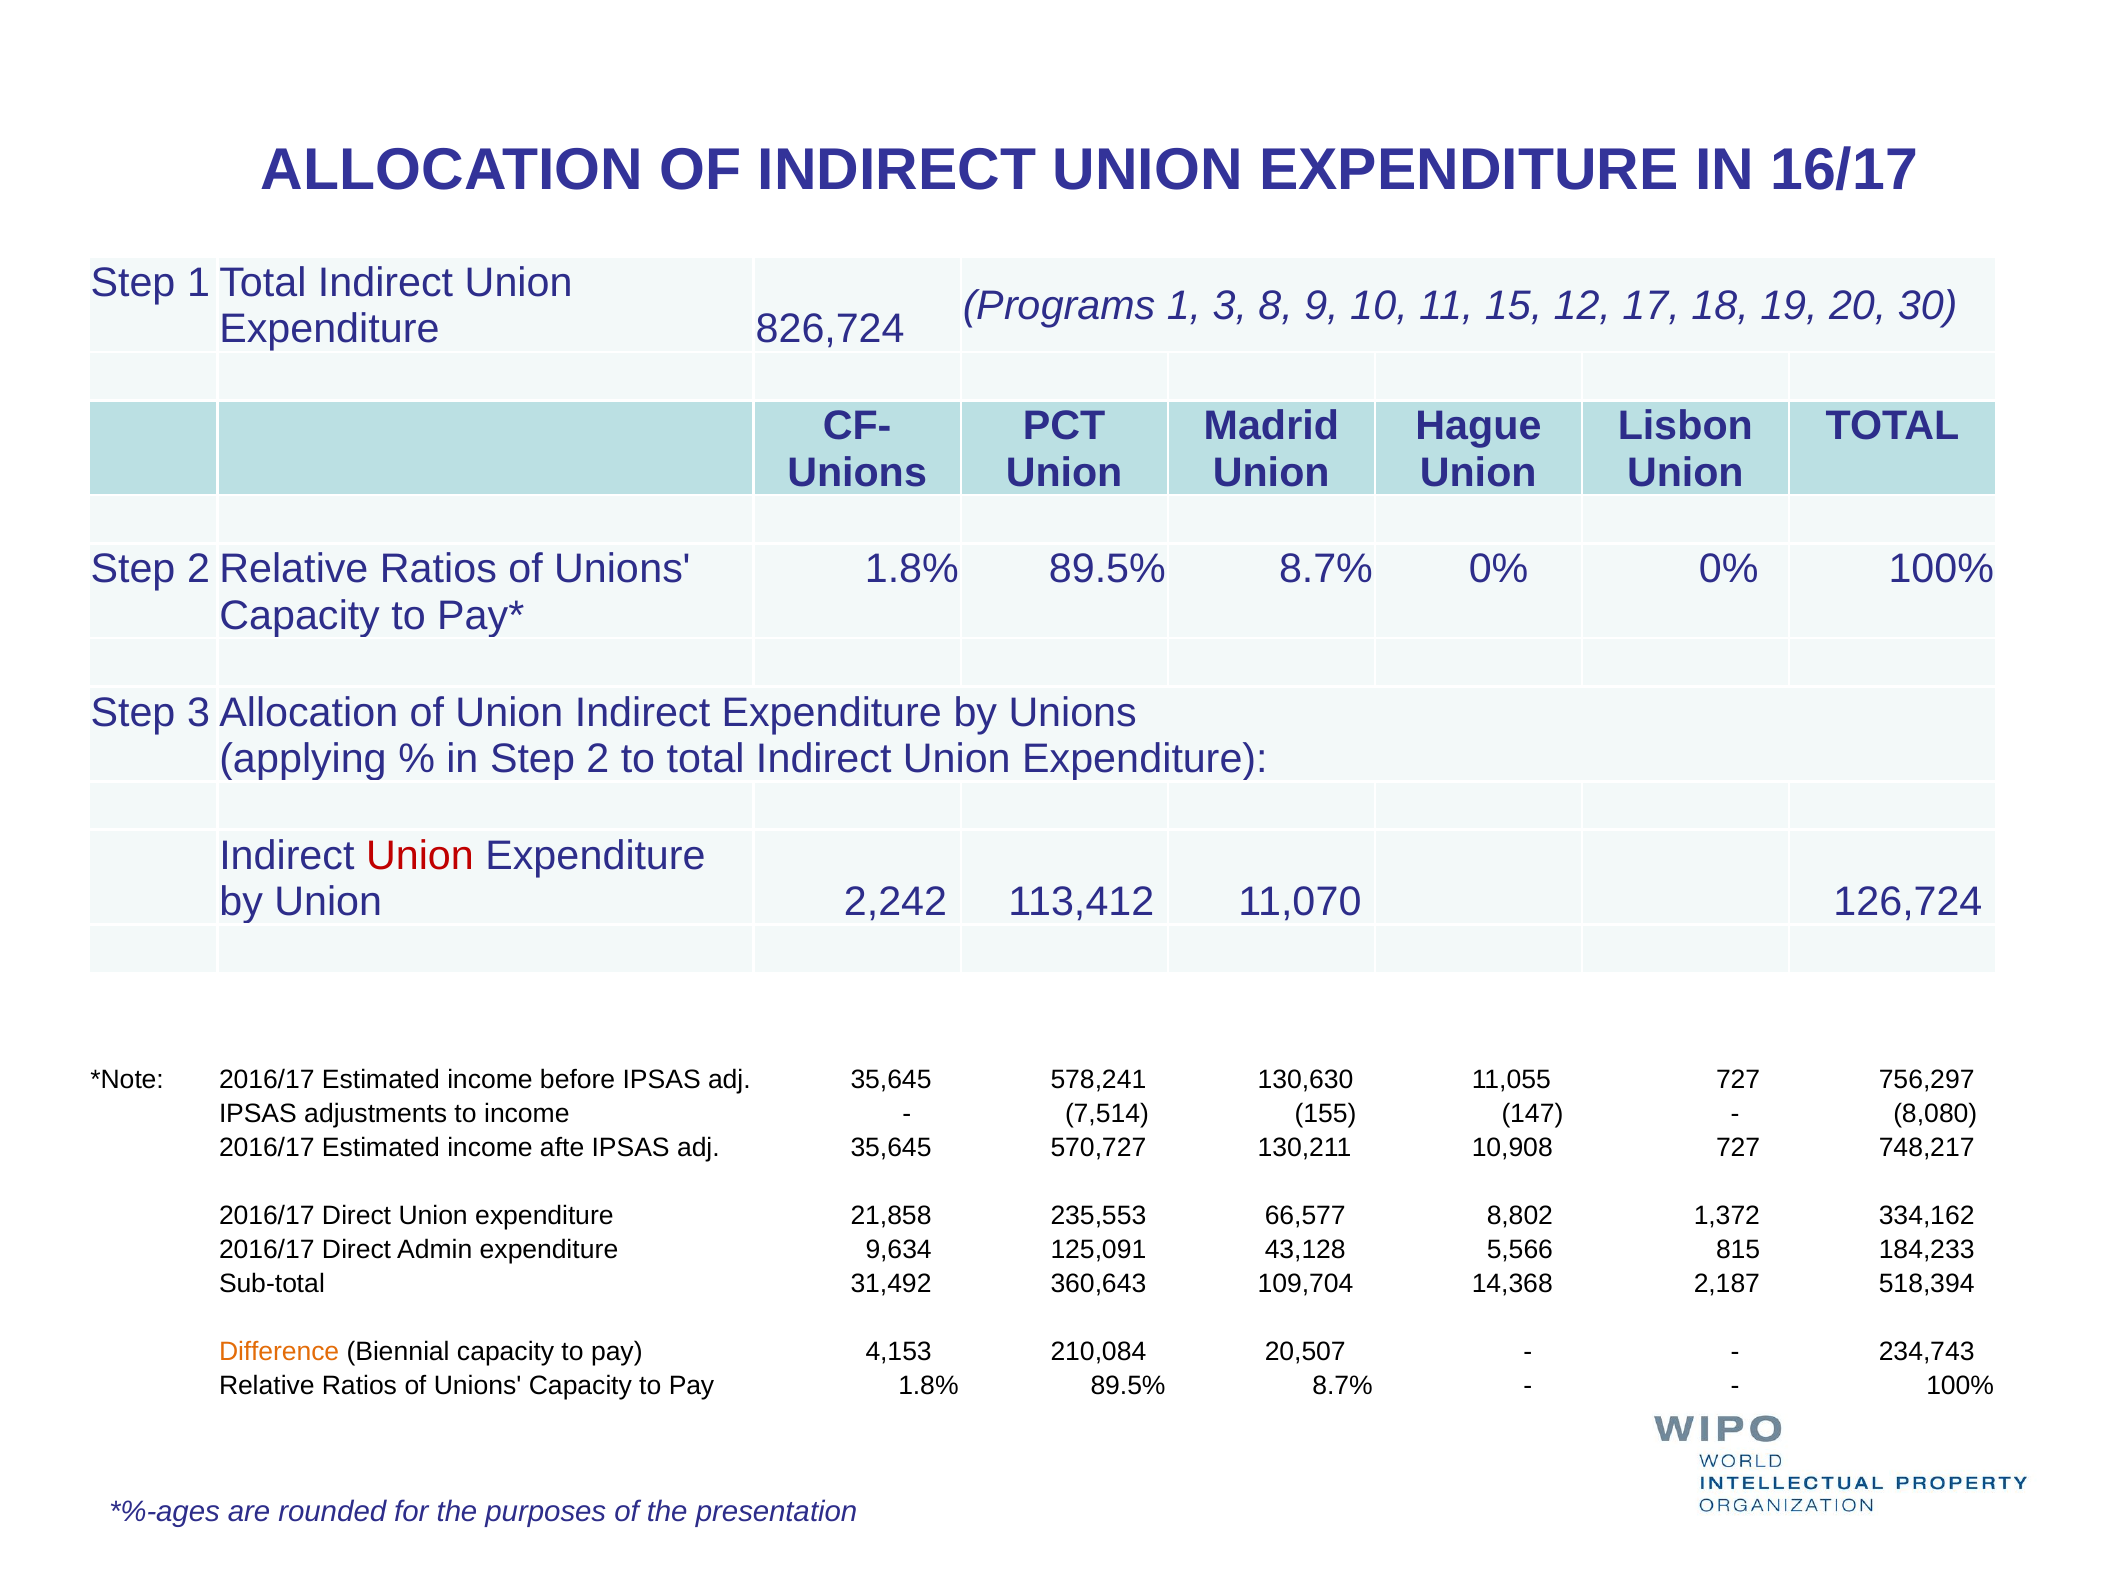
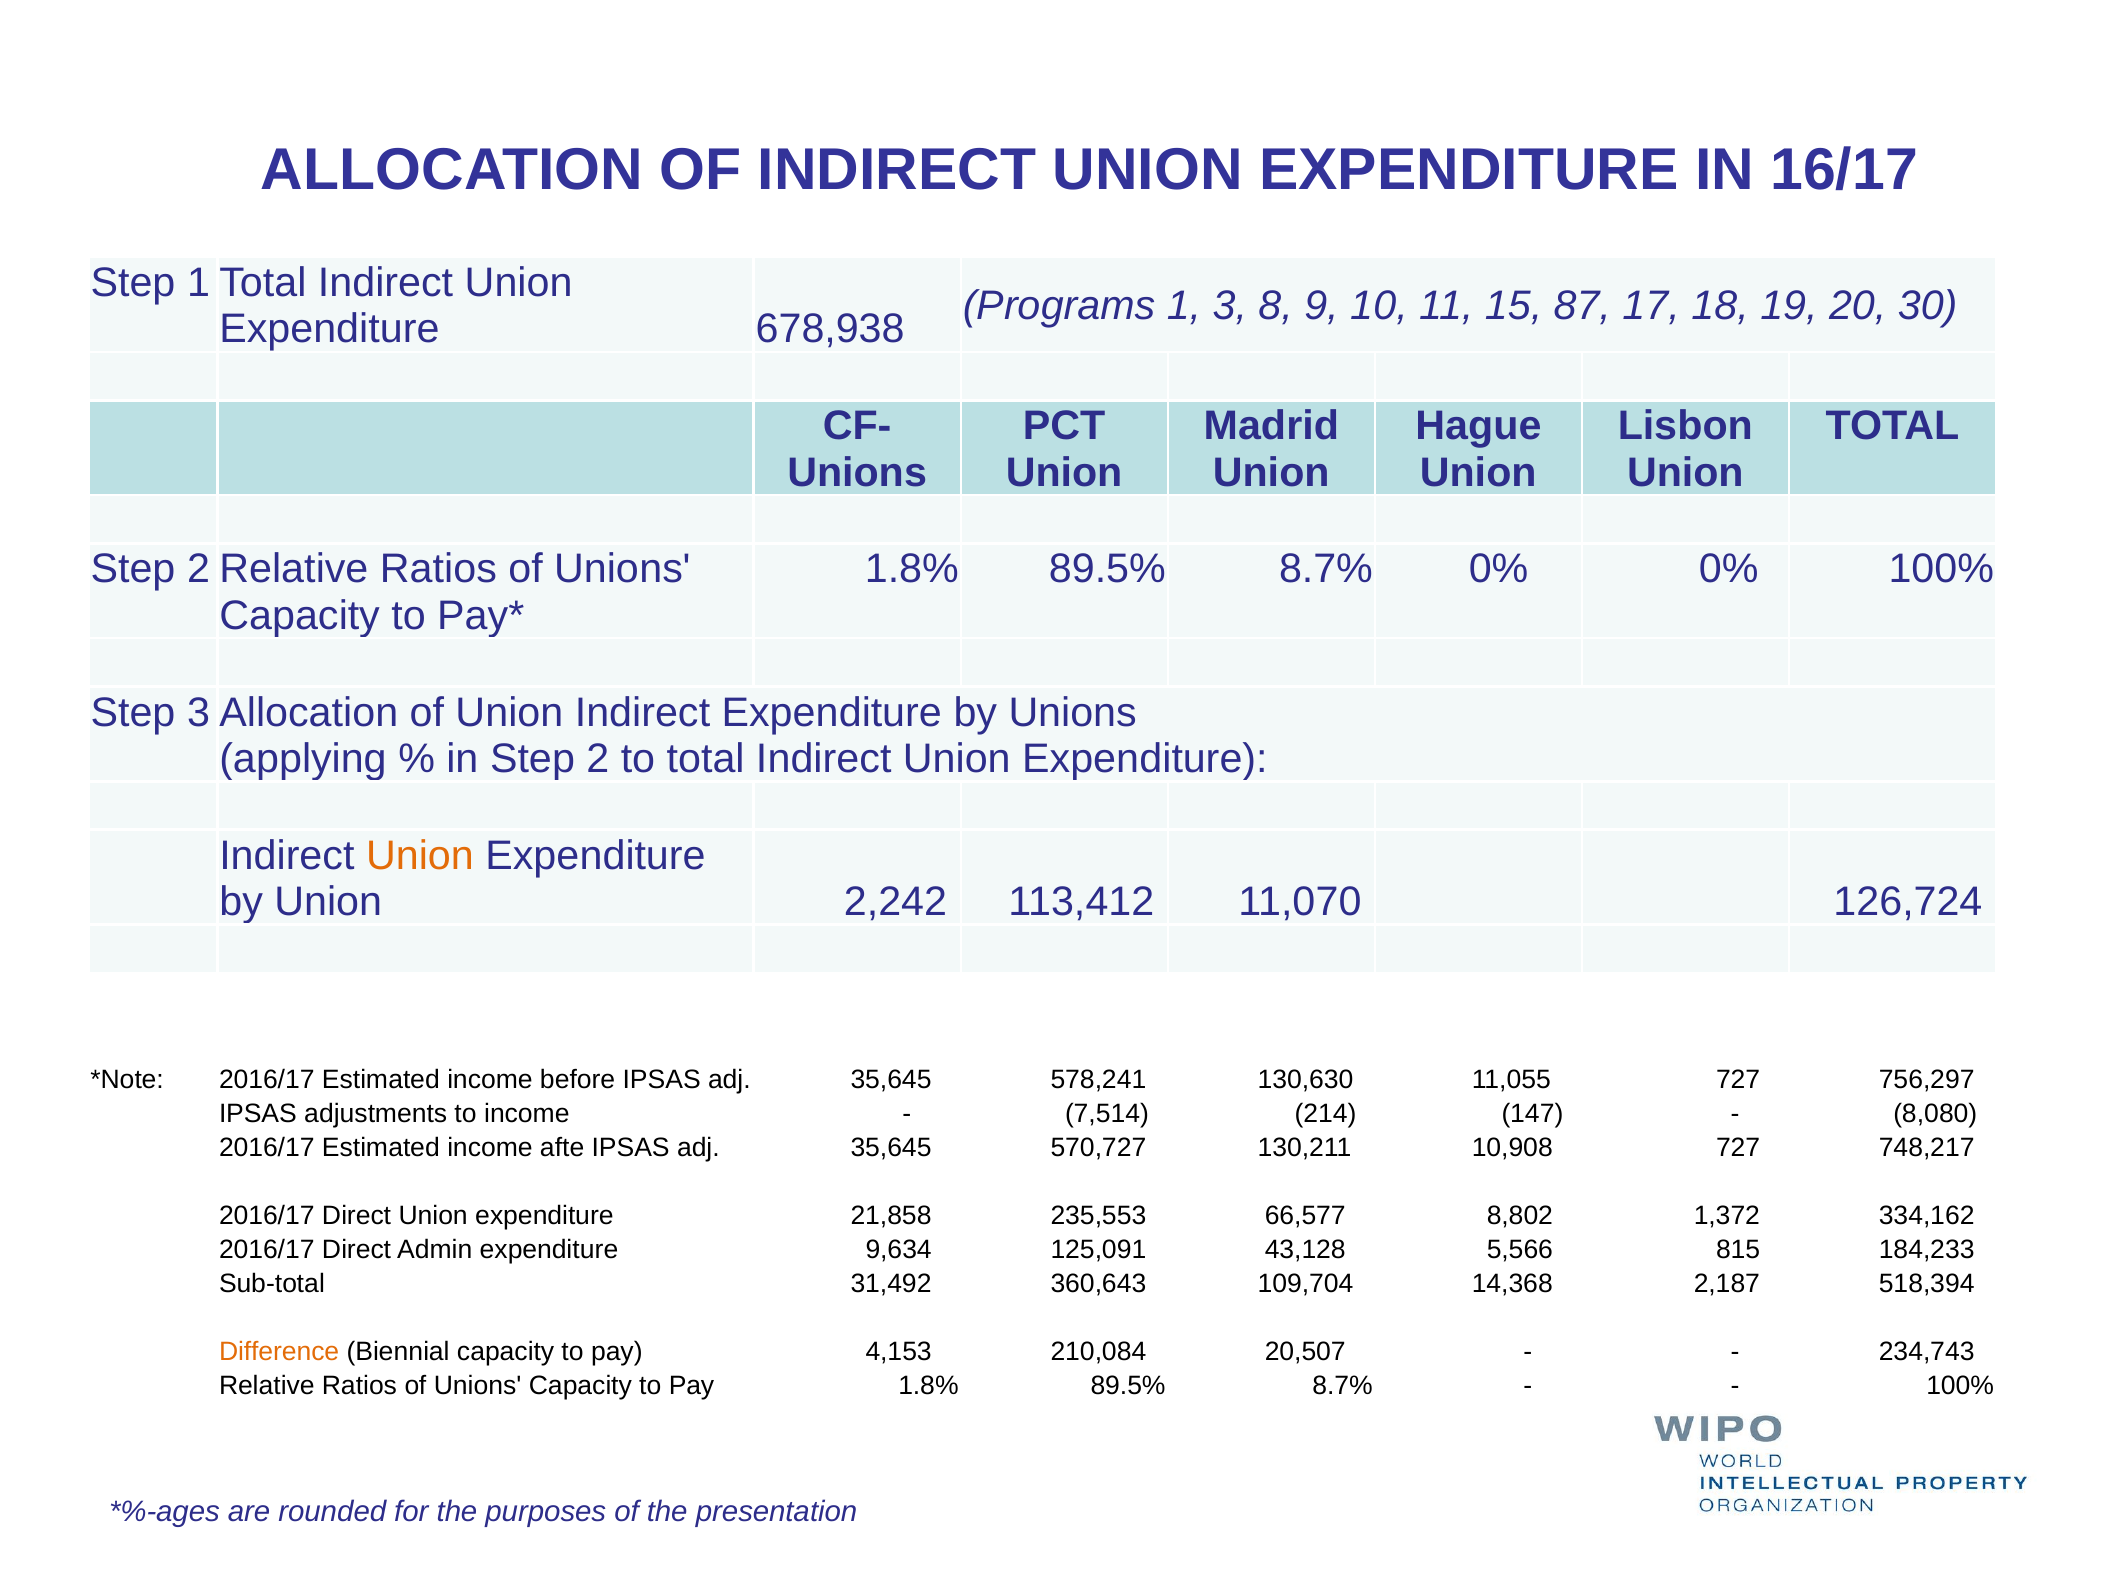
12: 12 -> 87 (1582, 306)
826,724: 826,724 -> 678,938 (830, 329)
Union colour: red -> orange (420, 856)
155: 155 -> 214 (1325, 1114)
